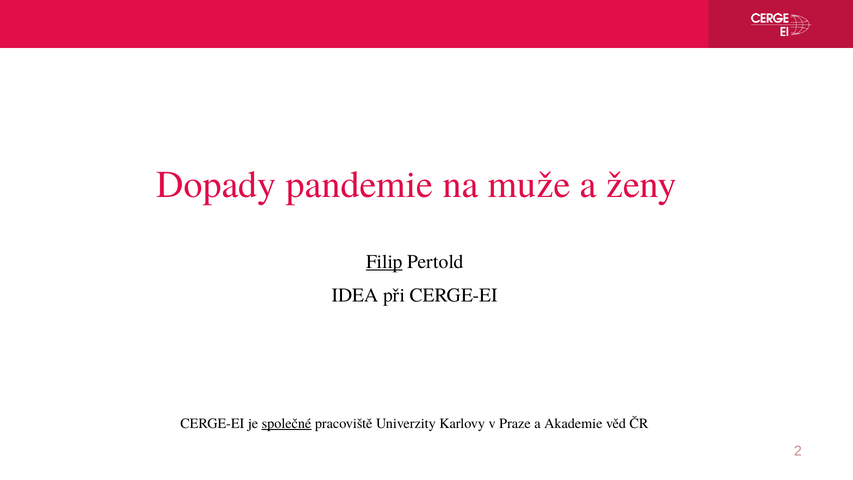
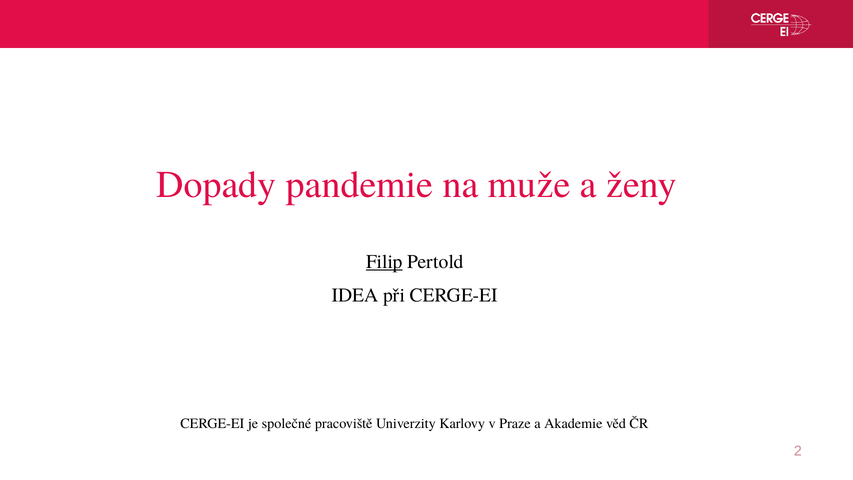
společné underline: present -> none (286, 423)
